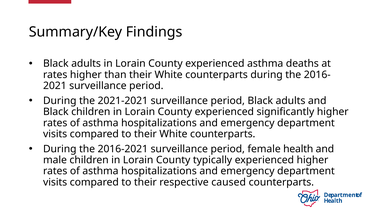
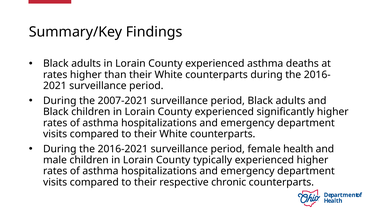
2021-2021: 2021-2021 -> 2007-2021 (123, 101)
caused: caused -> chronic (229, 182)
